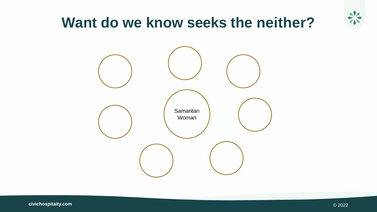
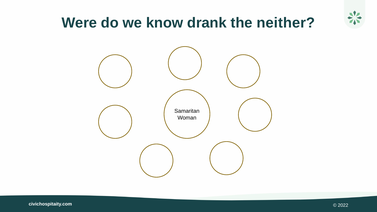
Want: Want -> Were (79, 23)
seeks: seeks -> drank (207, 23)
